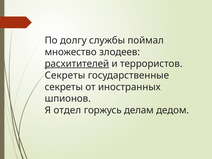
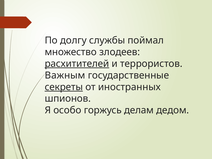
Секреты: Секреты -> Важным (65, 75)
секреты underline: none -> present (64, 87)
отдел: отдел -> особо (67, 110)
